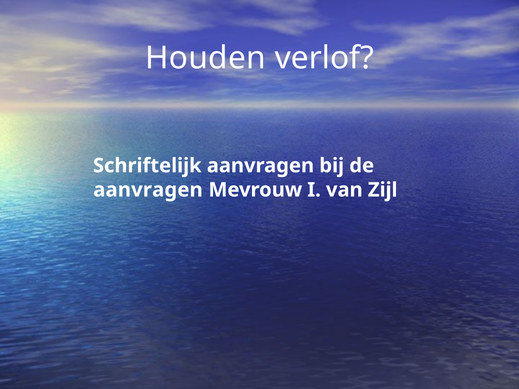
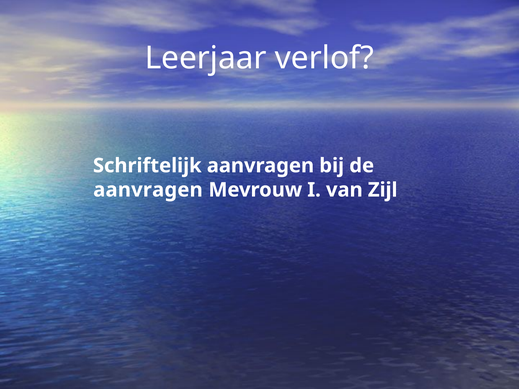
Houden: Houden -> Leerjaar (206, 58)
